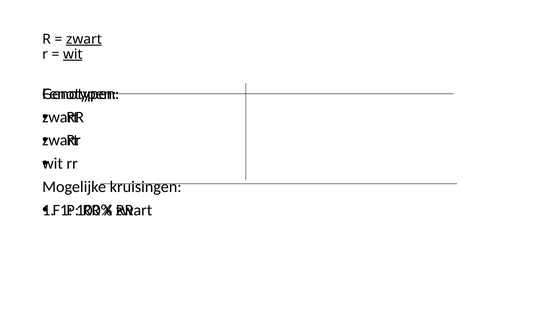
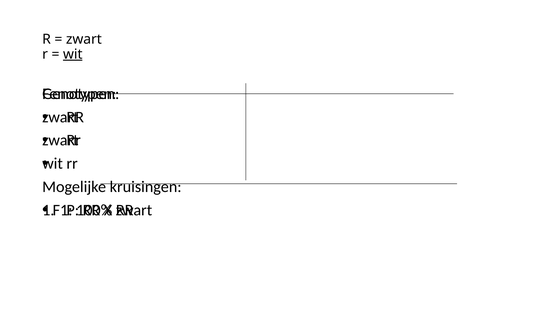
zwart underline: present -> none (84, 39)
